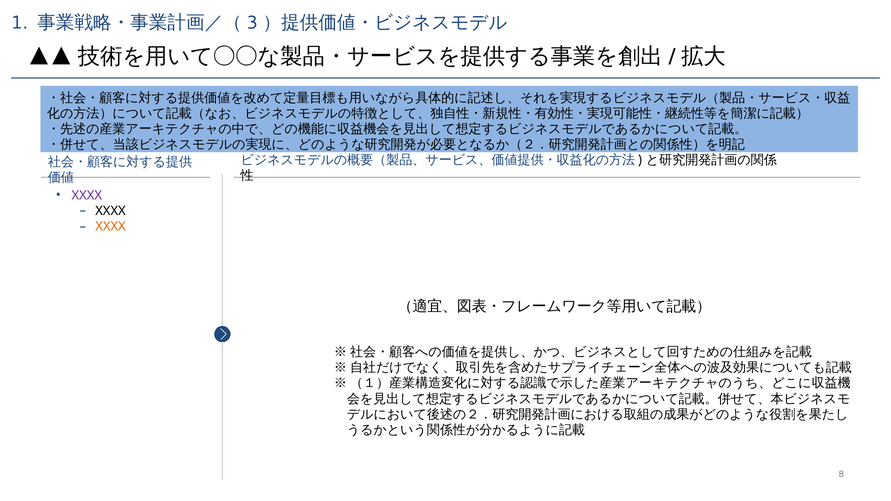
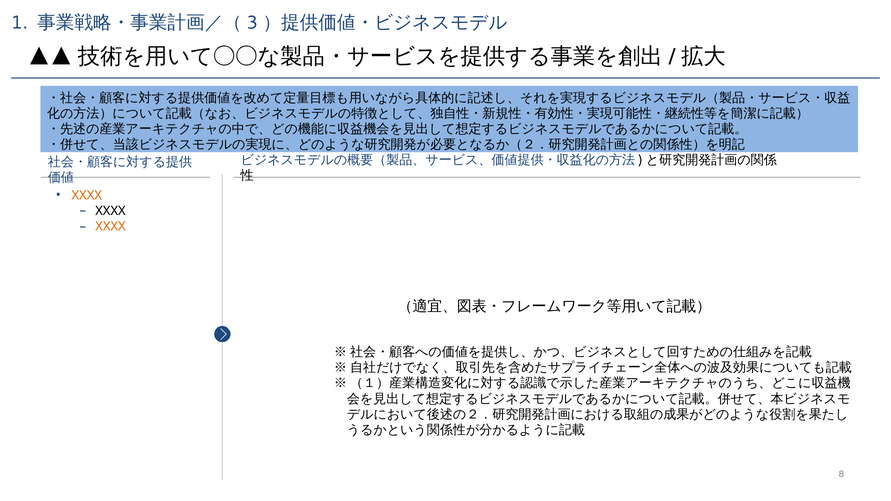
XXXX colour: purple -> orange (87, 195)
